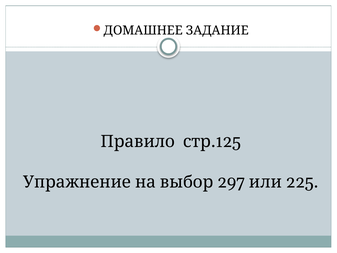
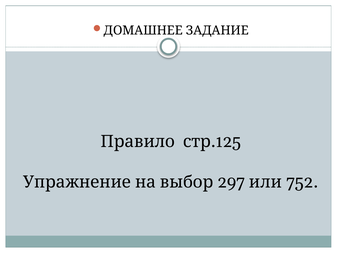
225: 225 -> 752 (302, 182)
